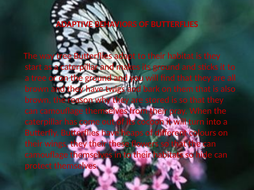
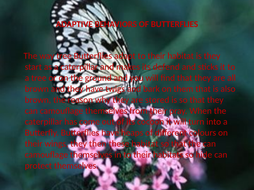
its ground: ground -> defend (166, 67)
they their: their -> then (98, 144)
these flowers: flowers -> habitat (145, 144)
